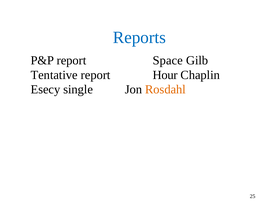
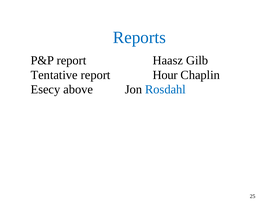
Space: Space -> Haasz (168, 60)
single: single -> above (78, 89)
Rosdahl colour: orange -> blue (165, 89)
